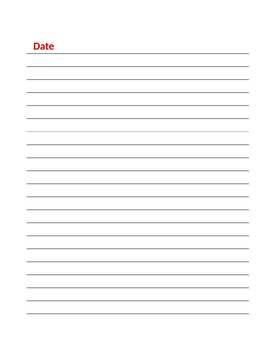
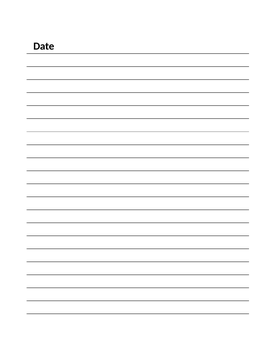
Date colour: red -> black (44, 46)
